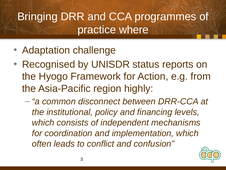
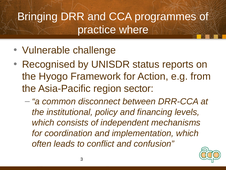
Adaptation: Adaptation -> Vulnerable (46, 50)
highly: highly -> sector (139, 88)
